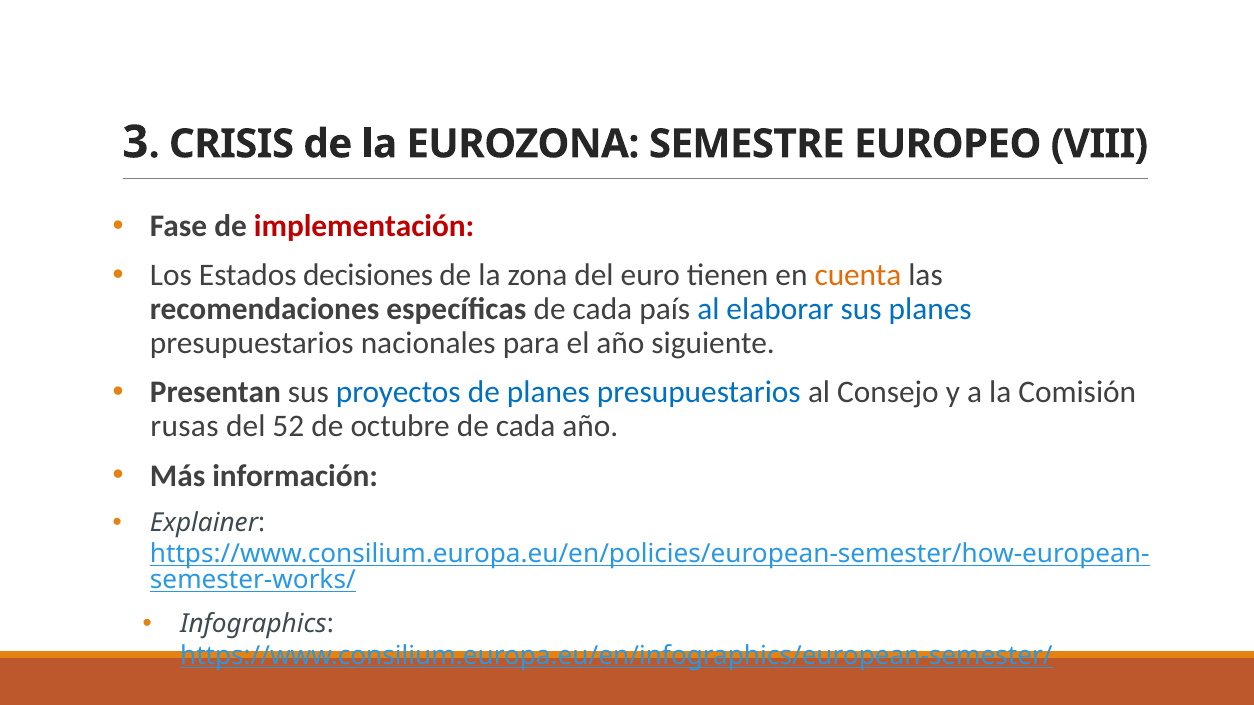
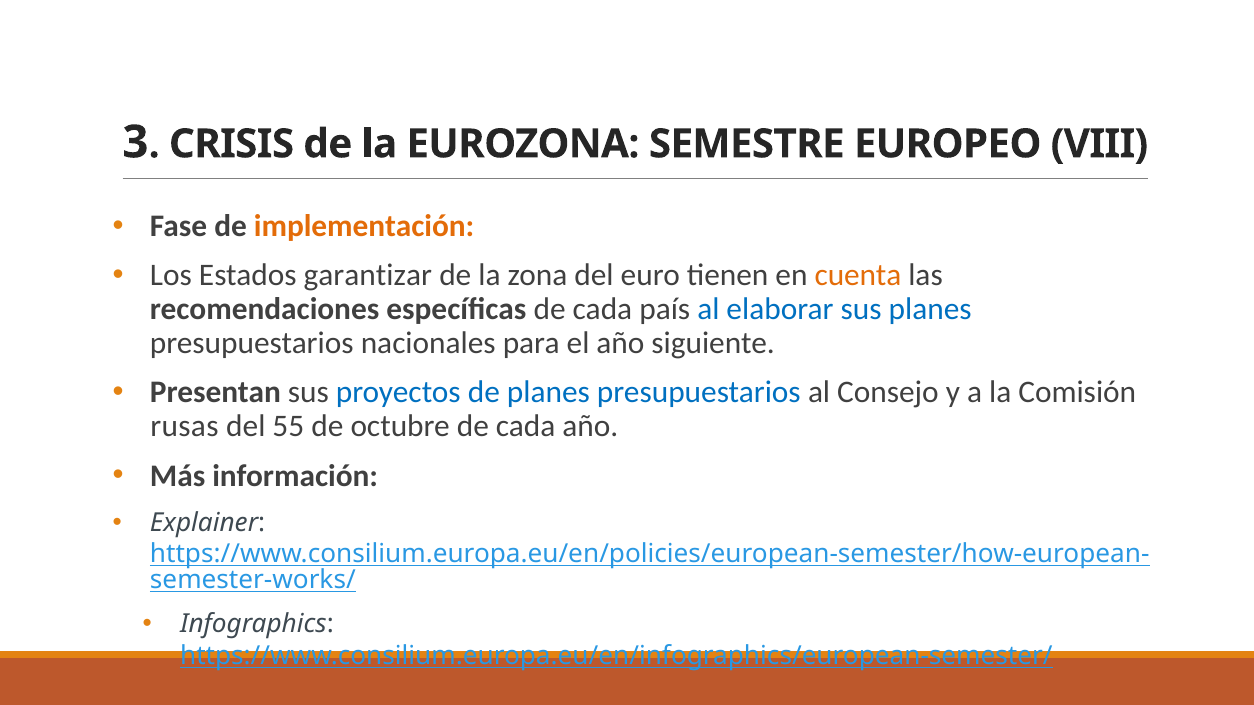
implementación colour: red -> orange (364, 226)
decisiones: decisiones -> garantizar (368, 276)
52: 52 -> 55 (288, 427)
